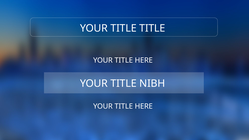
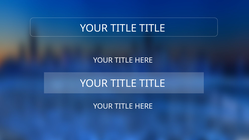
NIBH: NIBH -> TITLE (152, 83)
